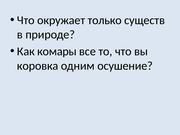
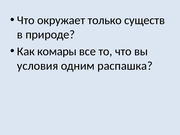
коровка: коровка -> условия (38, 66)
осушение: осушение -> распашка (125, 66)
